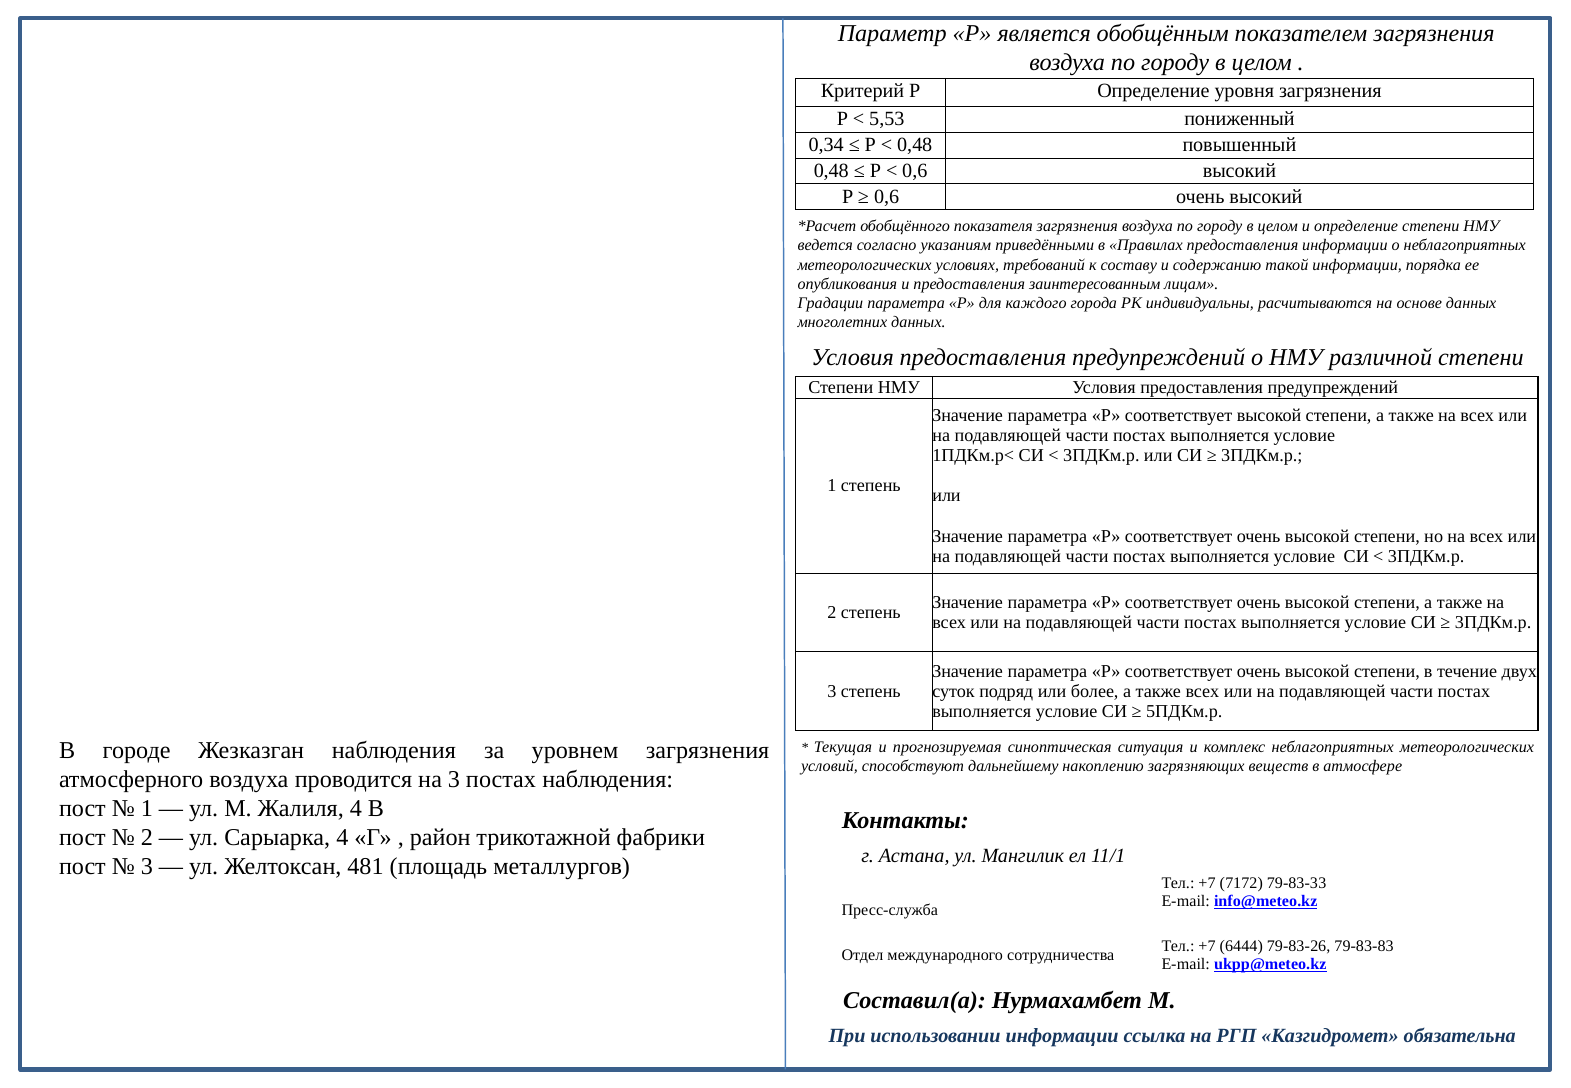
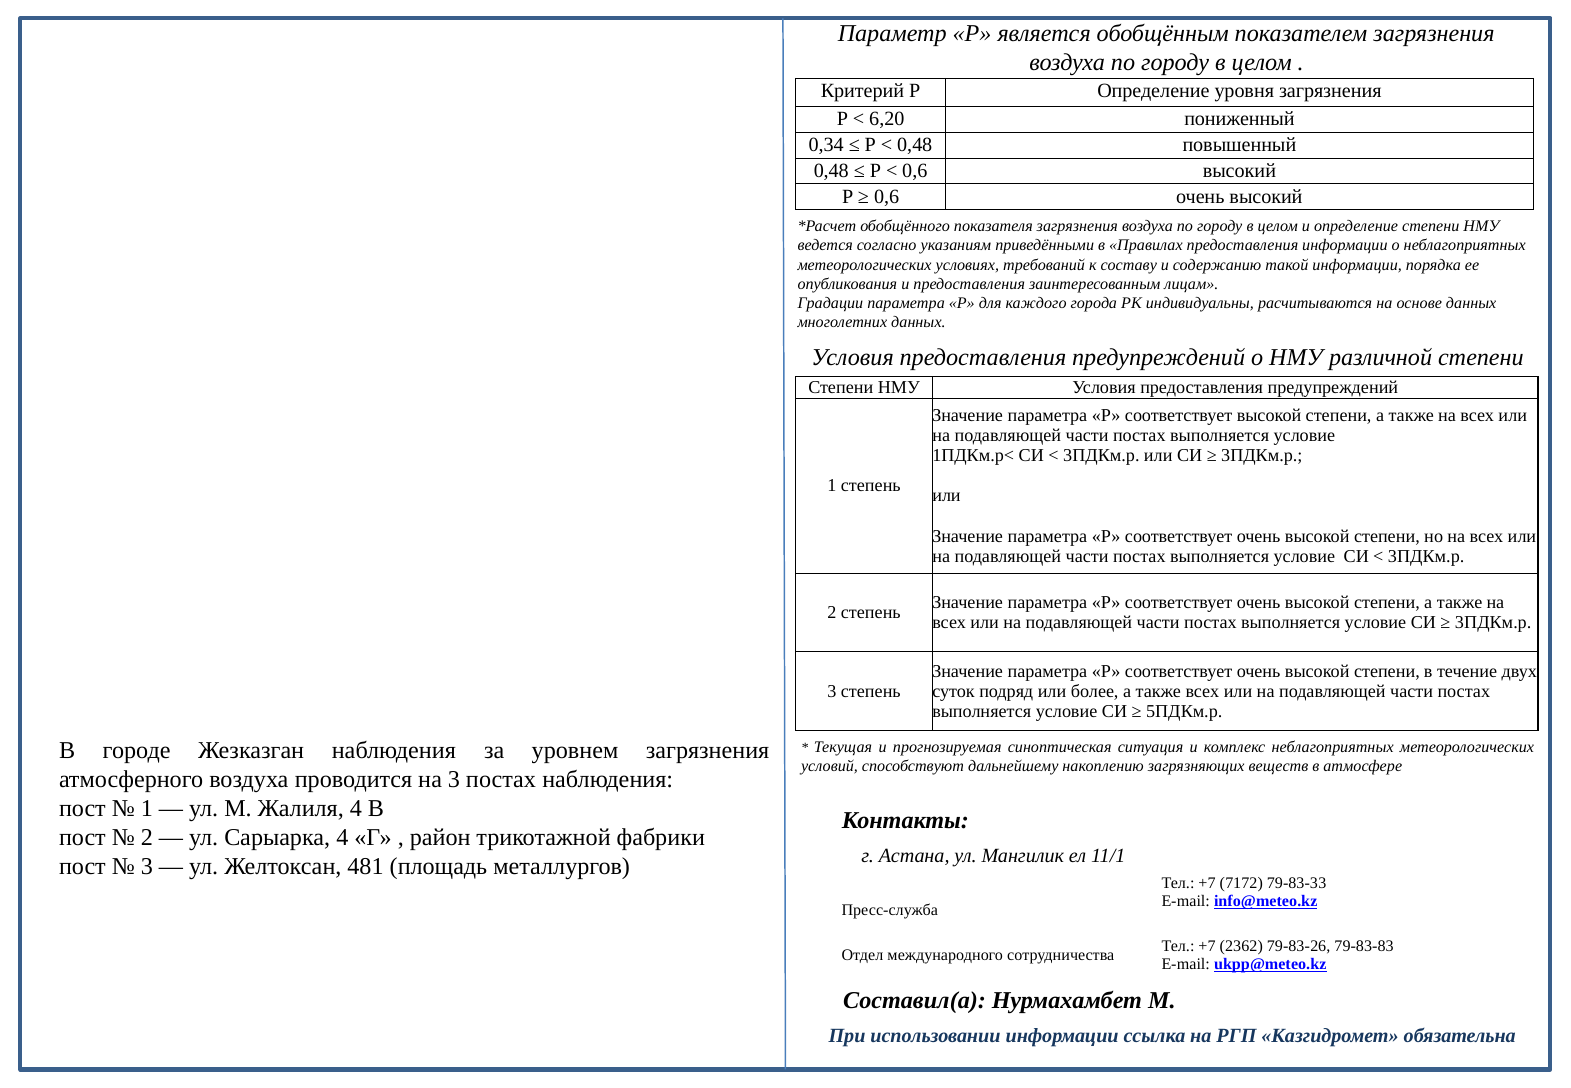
5,53: 5,53 -> 6,20 (887, 119)
6444: 6444 -> 2362 (1241, 946)
